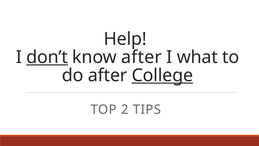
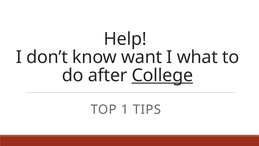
don’t underline: present -> none (47, 57)
know after: after -> want (142, 57)
2: 2 -> 1 (125, 109)
